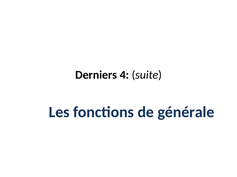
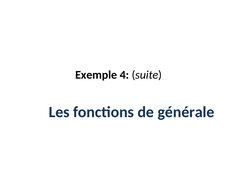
Derniers: Derniers -> Exemple (96, 75)
